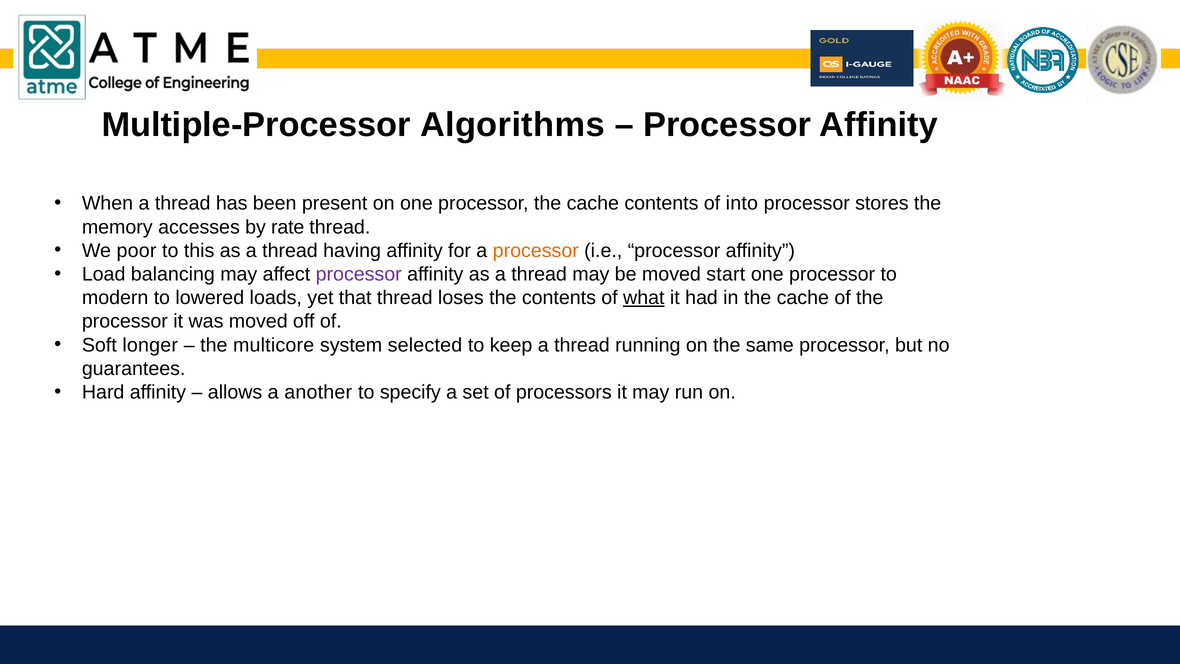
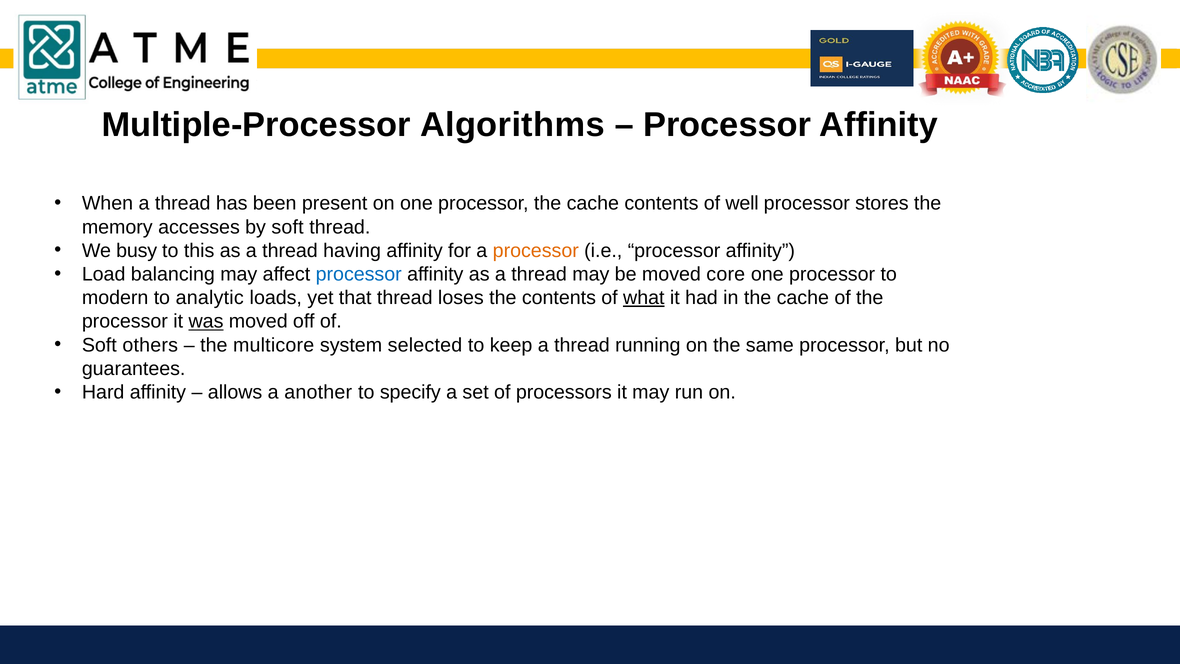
into: into -> well (742, 203)
by rate: rate -> soft (288, 227)
poor: poor -> busy (137, 251)
processor colour: purple -> blue (359, 274)
start: start -> core (726, 274)
lowered: lowered -> analytic (210, 298)
was underline: none -> present (206, 321)
longer: longer -> others (150, 345)
